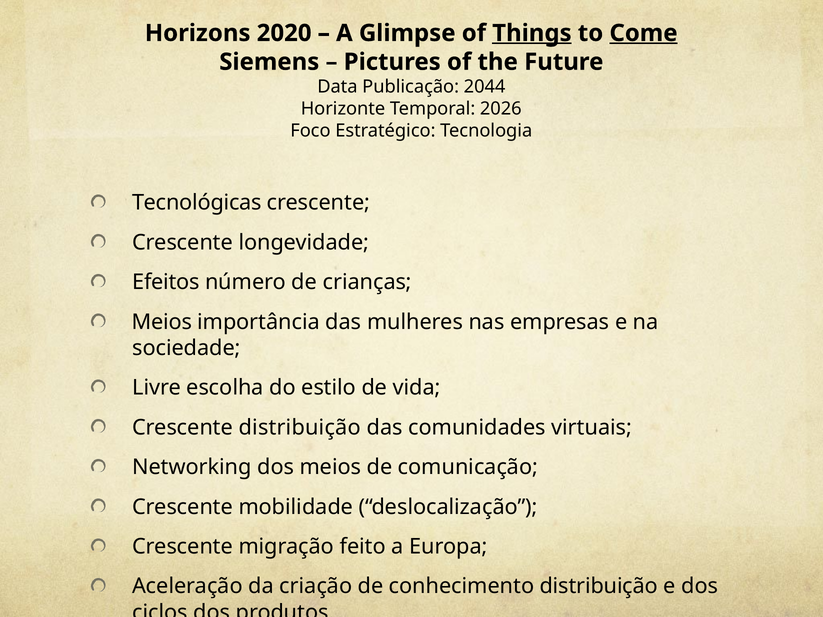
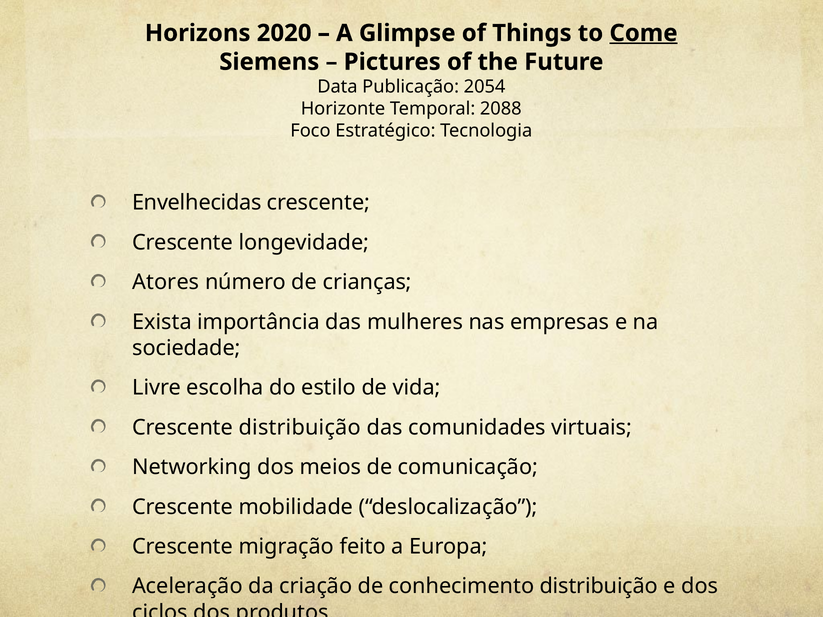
Things underline: present -> none (532, 33)
2044: 2044 -> 2054 (485, 87)
2026: 2026 -> 2088 (501, 109)
Tecnológicas: Tecnológicas -> Envelhecidas (197, 203)
Efeitos: Efeitos -> Atores (166, 282)
Meios: Meios -> Exista (162, 322)
